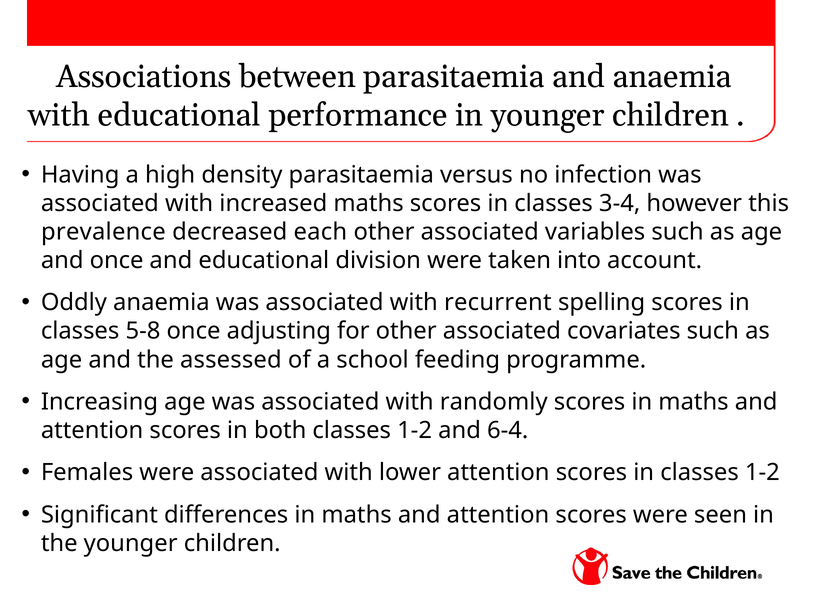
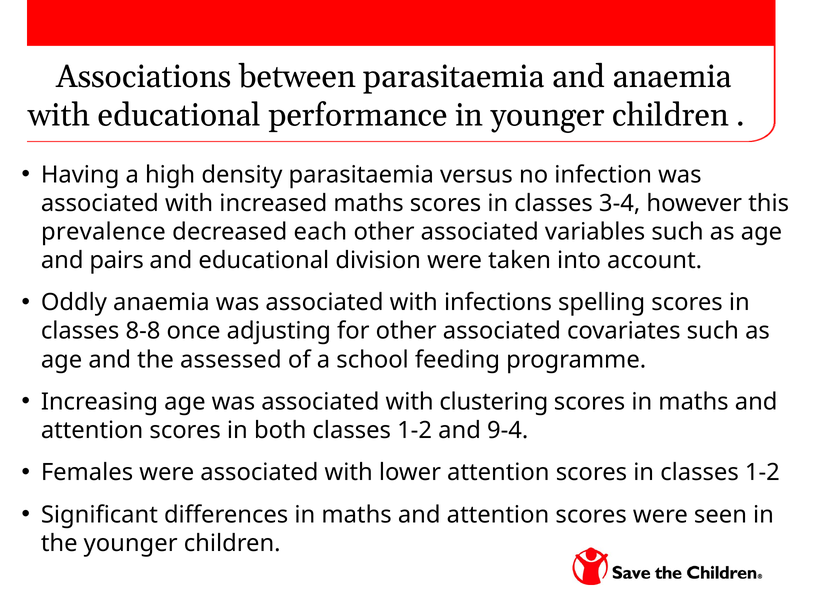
and once: once -> pairs (117, 260)
recurrent: recurrent -> infections (498, 303)
5-8: 5-8 -> 8-8 (143, 331)
randomly: randomly -> clustering (494, 402)
6-4: 6-4 -> 9-4 (508, 430)
